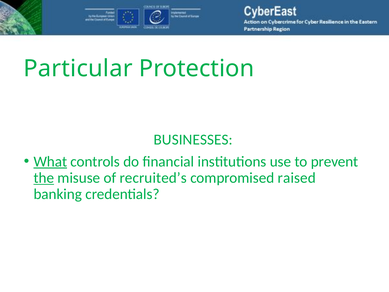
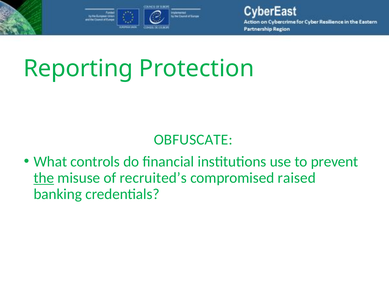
Particular: Particular -> Reporting (78, 69)
BUSINESSES: BUSINESSES -> OBFUSCATE (193, 140)
What underline: present -> none (50, 161)
